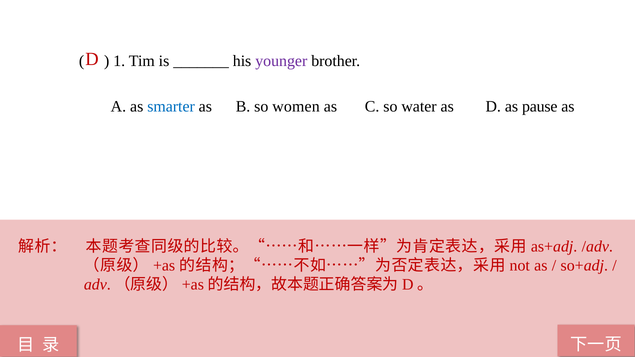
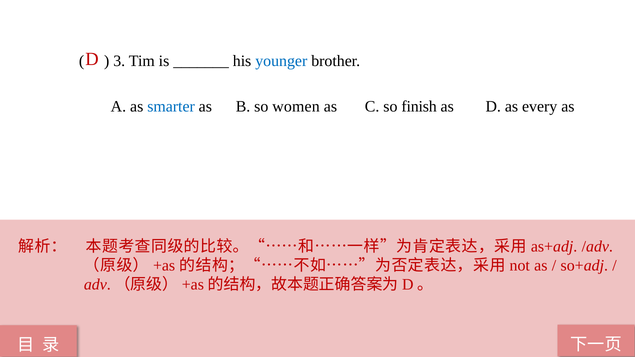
1: 1 -> 3 (119, 61)
younger colour: purple -> blue (281, 61)
water: water -> finish (419, 107)
pause: pause -> every (540, 107)
